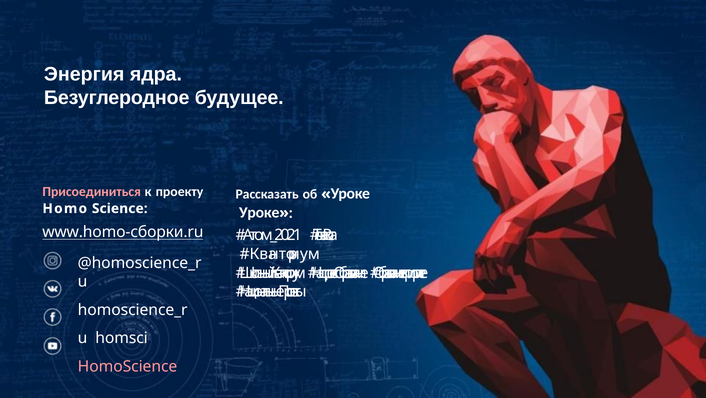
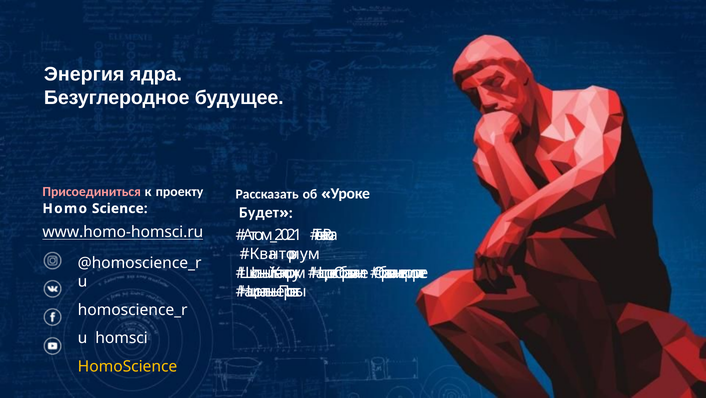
Уроке: Уроке -> Будет (259, 212)
www.homo-сборки.ru: www.homo-сборки.ru -> www.homo-homsci.ru (123, 232)
HomoScience colour: pink -> yellow (128, 366)
